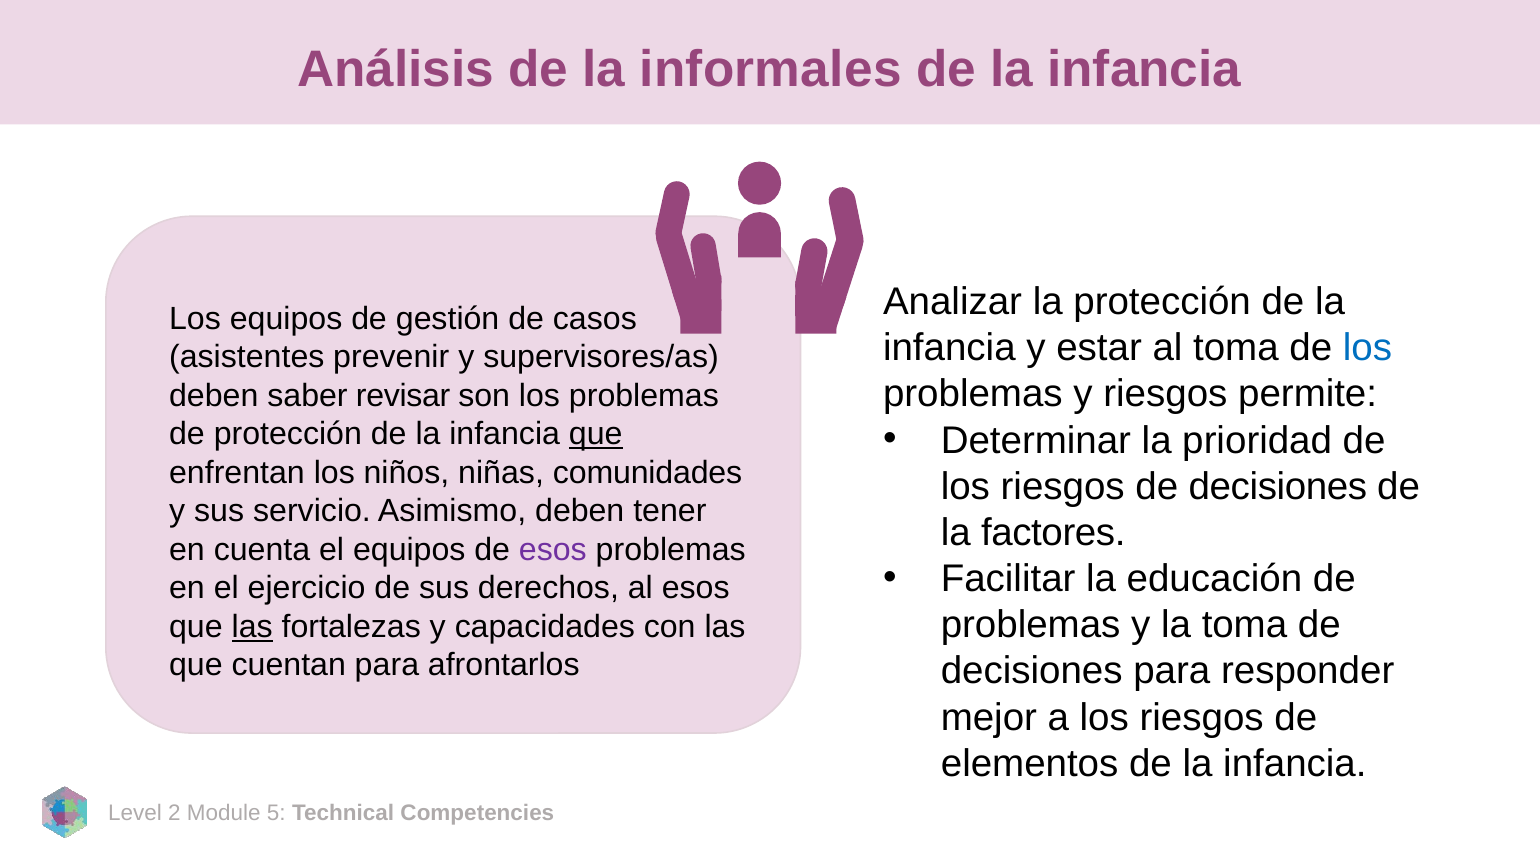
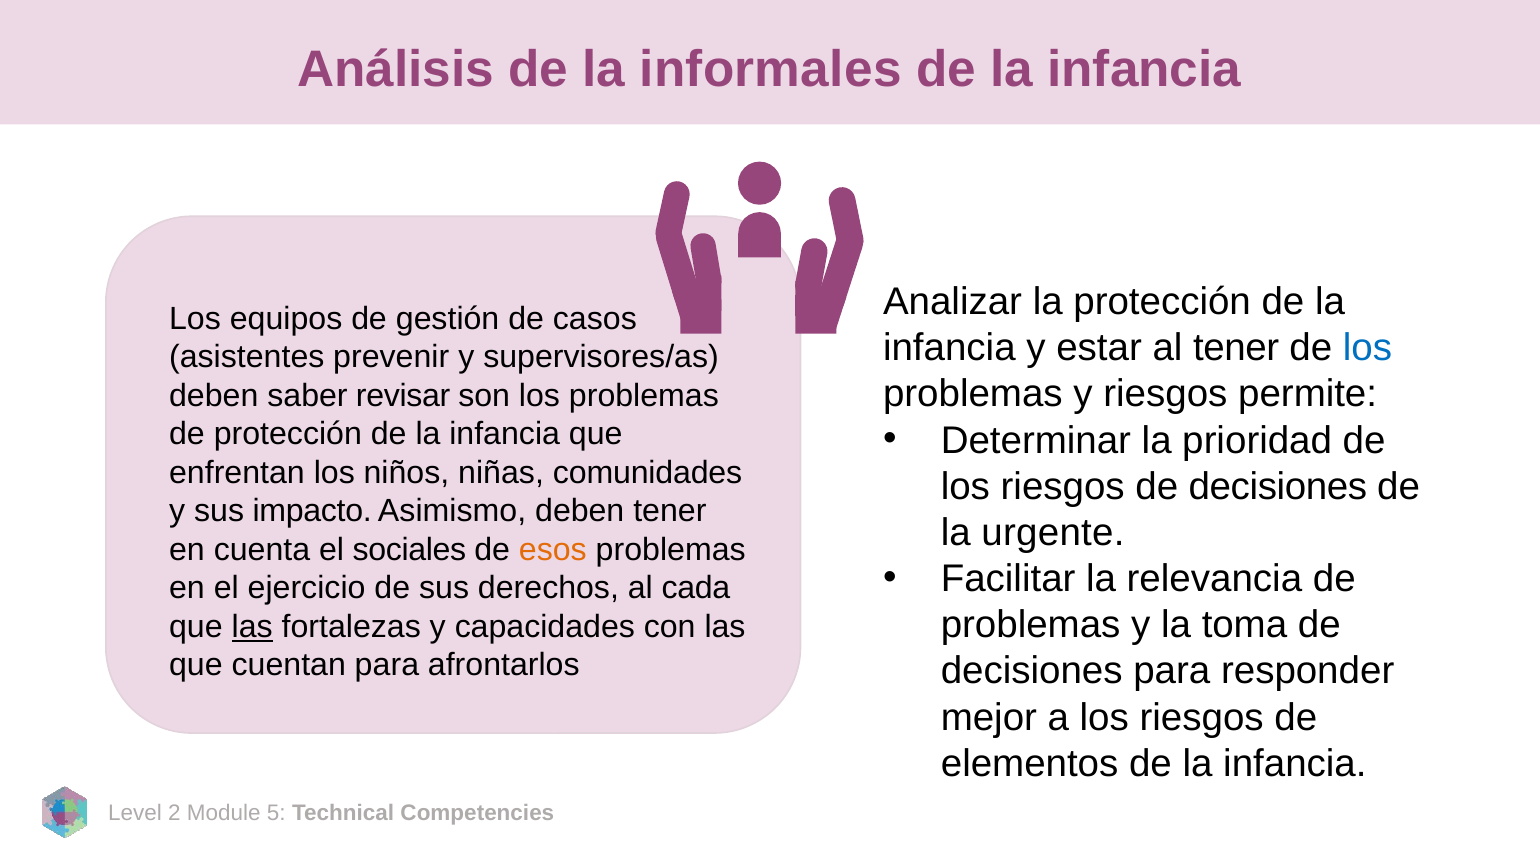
al toma: toma -> tener (1236, 348)
que underline: present -> none (596, 434)
servicio: servicio -> impacto (312, 512)
factores: factores -> urgente (1053, 533)
el equipos: equipos -> sociales (409, 550)
esos colour: purple -> orange (553, 550)
educación: educación -> relevancia (1214, 579)
al esos: esos -> cada (696, 589)
